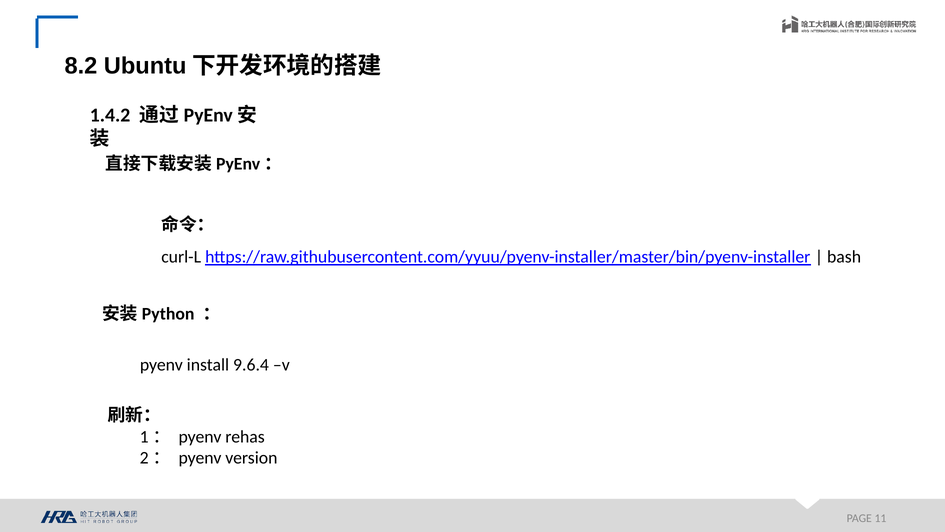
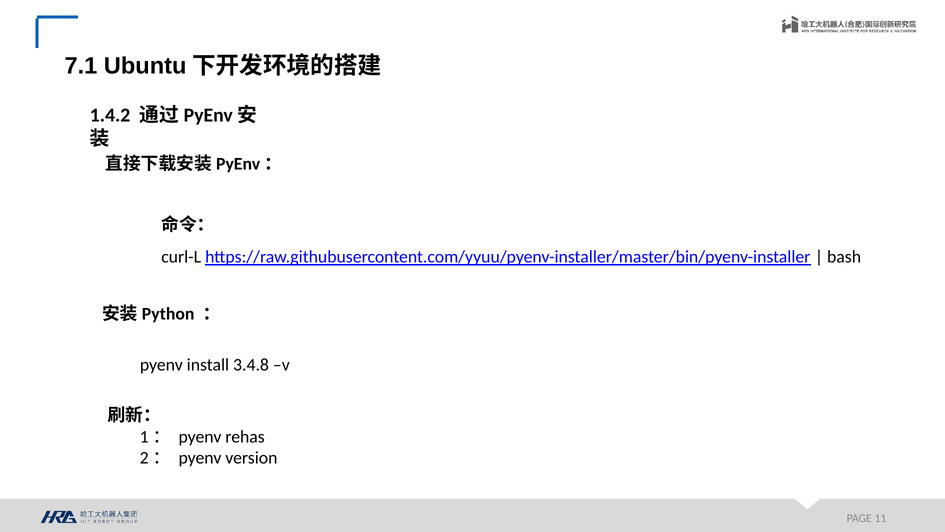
8.2: 8.2 -> 7.1 (81, 66)
9.6.4: 9.6.4 -> 3.4.8 (251, 365)
